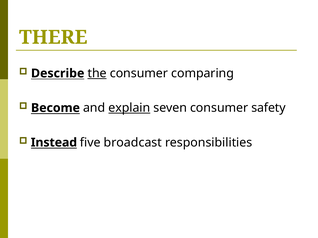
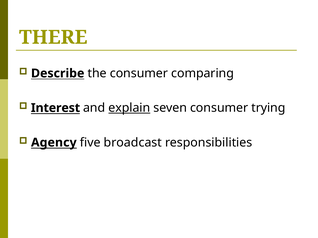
the underline: present -> none (97, 73)
Become: Become -> Interest (56, 108)
safety: safety -> trying (268, 108)
Instead: Instead -> Agency (54, 143)
